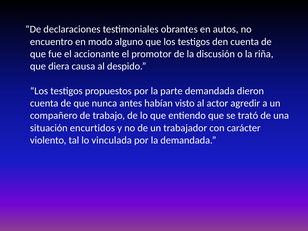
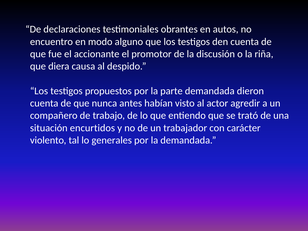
vinculada: vinculada -> generales (112, 140)
